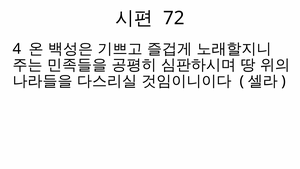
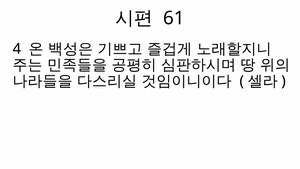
72: 72 -> 61 (174, 18)
